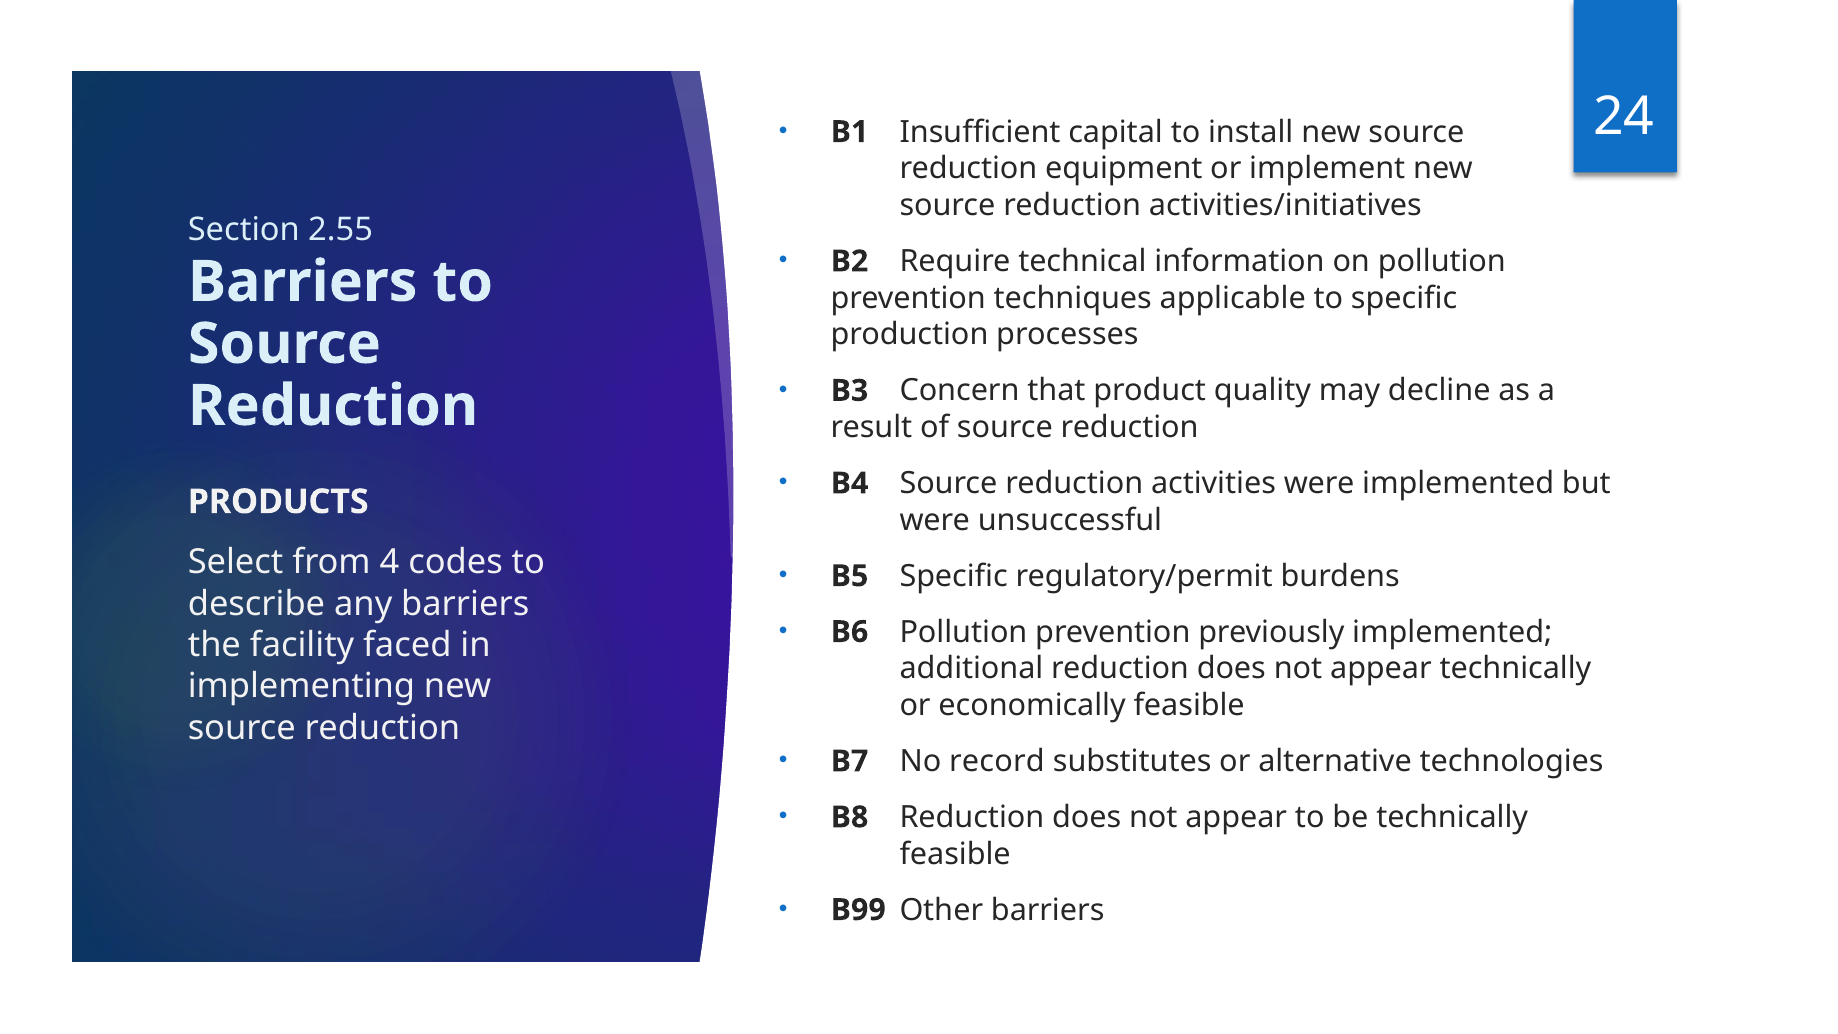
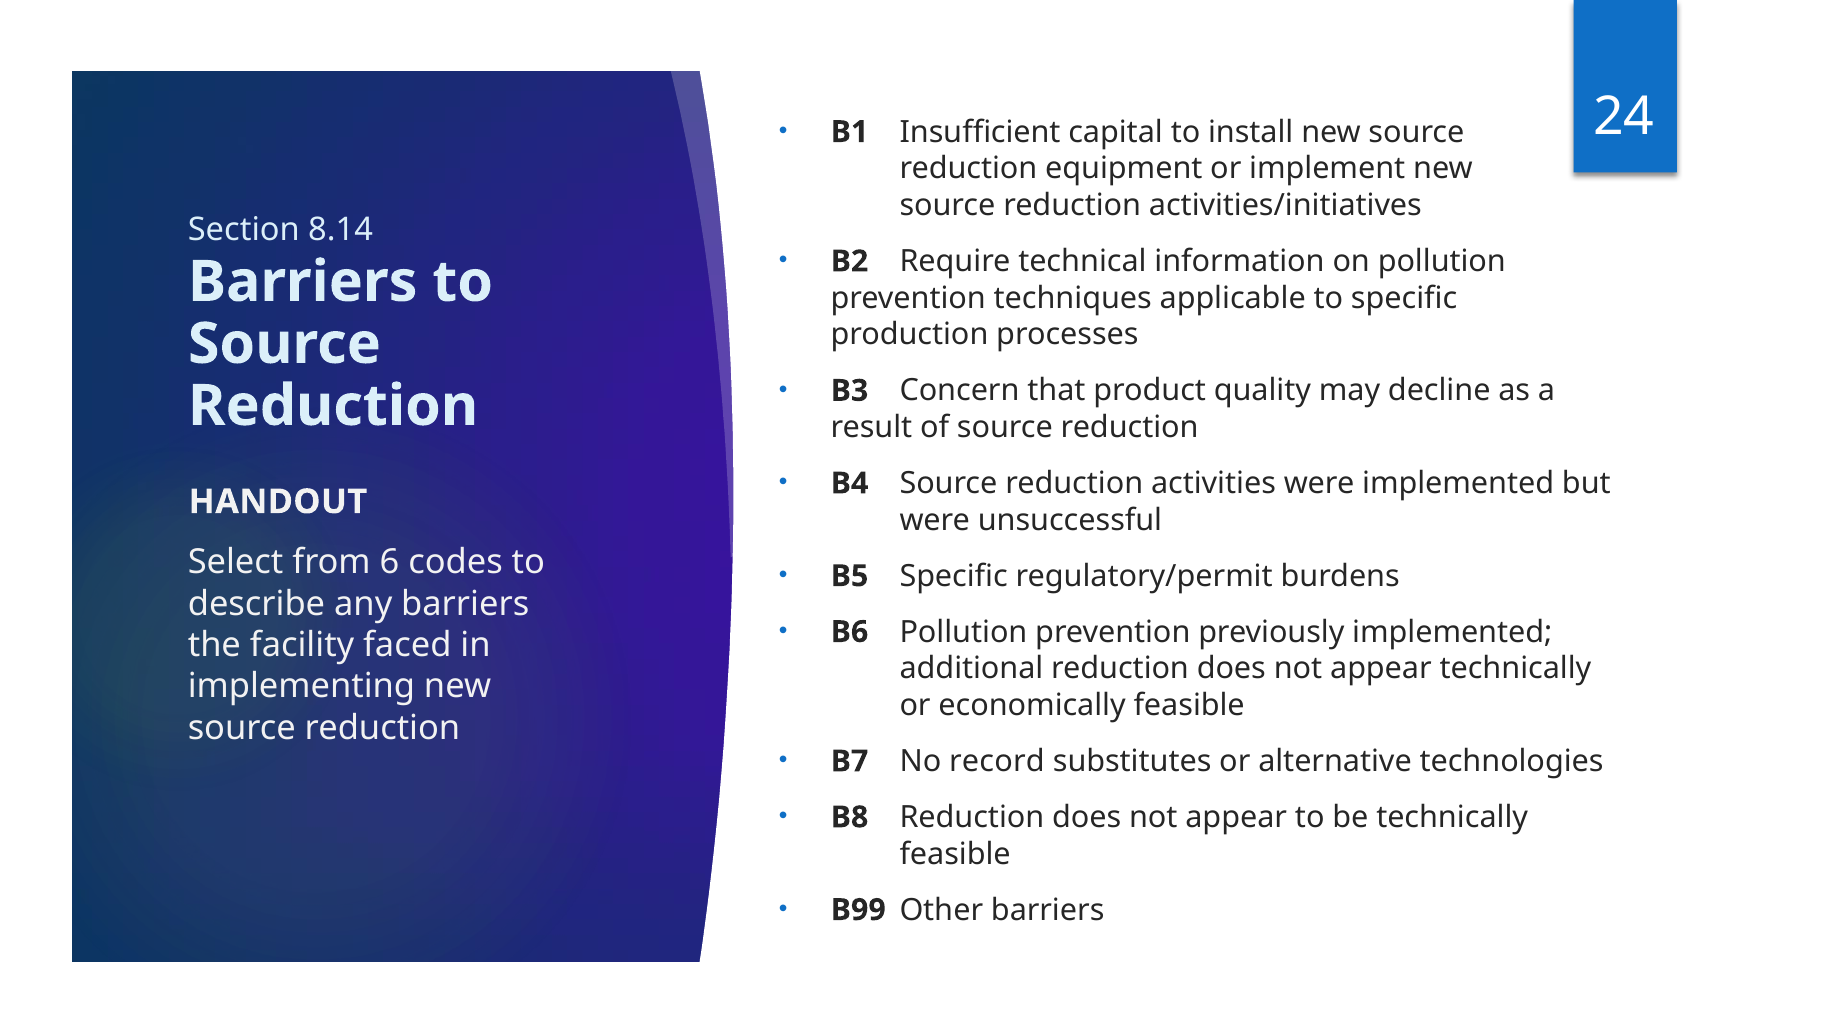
2.55: 2.55 -> 8.14 (341, 230)
PRODUCTS: PRODUCTS -> HANDOUT (278, 502)
4: 4 -> 6 (389, 562)
